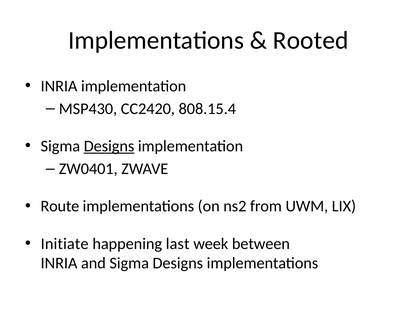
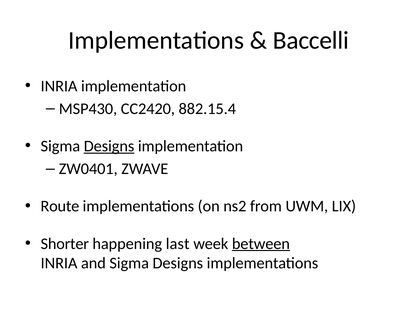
Rooted: Rooted -> Baccelli (311, 40)
808.15.4: 808.15.4 -> 882.15.4 (207, 109)
Initiate: Initiate -> Shorter (65, 243)
between underline: none -> present (261, 243)
